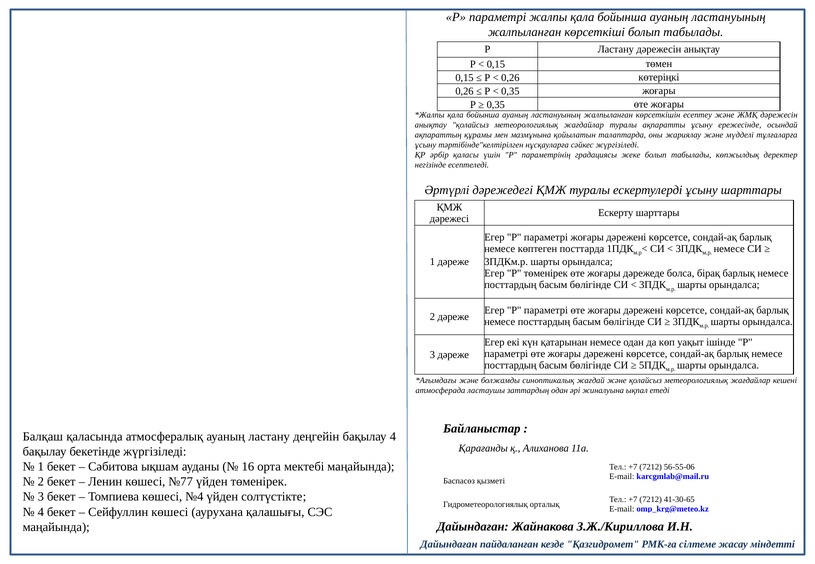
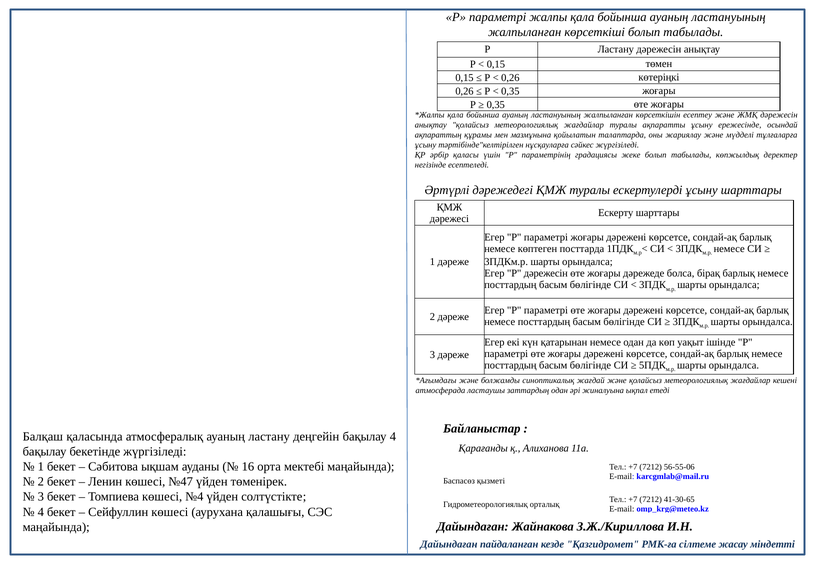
P төменірек: төменірек -> дәрежесін (546, 274)
№77: №77 -> №47 (181, 482)
